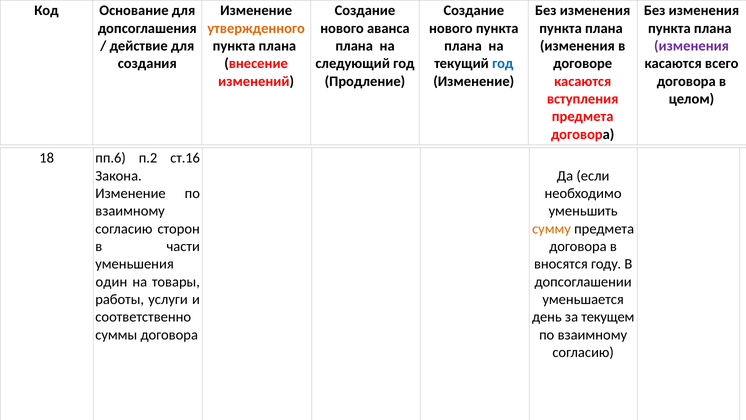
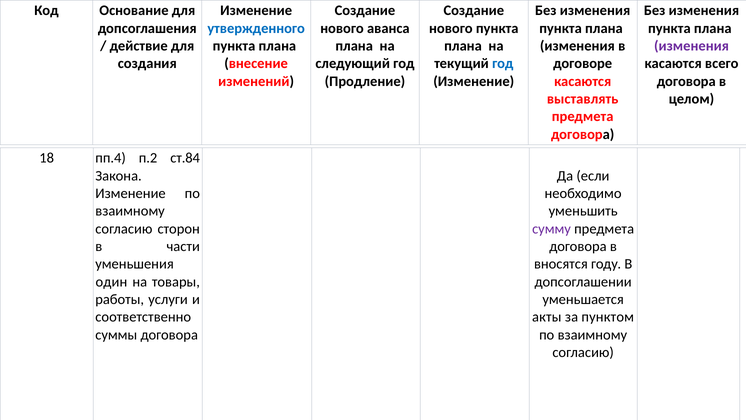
утвержденного colour: orange -> blue (256, 28)
вступления: вступления -> выставлять (583, 99)
пп.6: пп.6 -> пп.4 (111, 158)
ст.16: ст.16 -> ст.84 (185, 158)
сумму colour: orange -> purple (552, 229)
день: день -> акты (547, 317)
текущем: текущем -> пунктом (608, 317)
